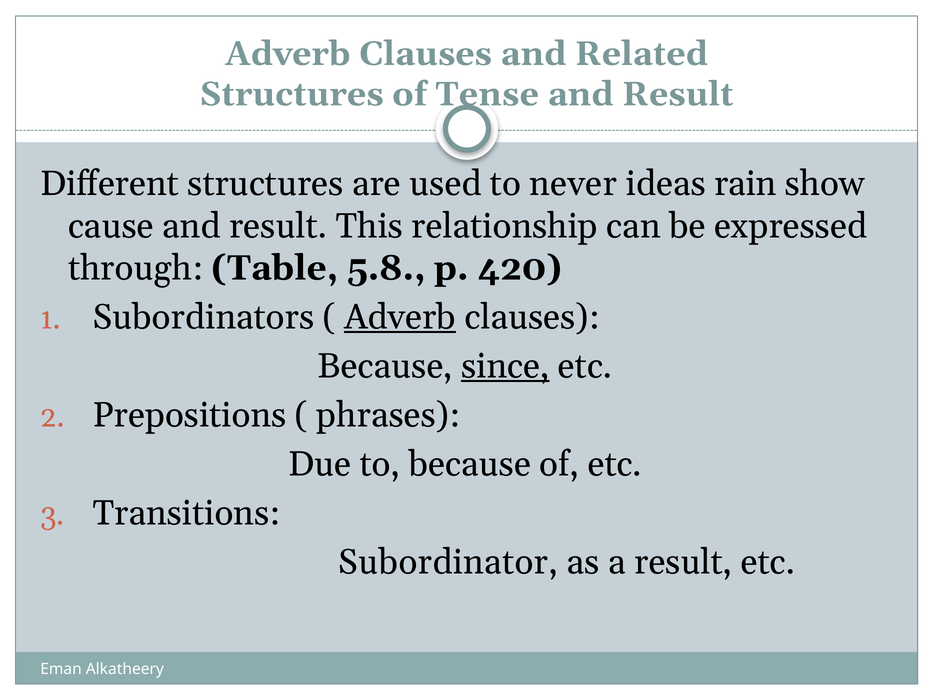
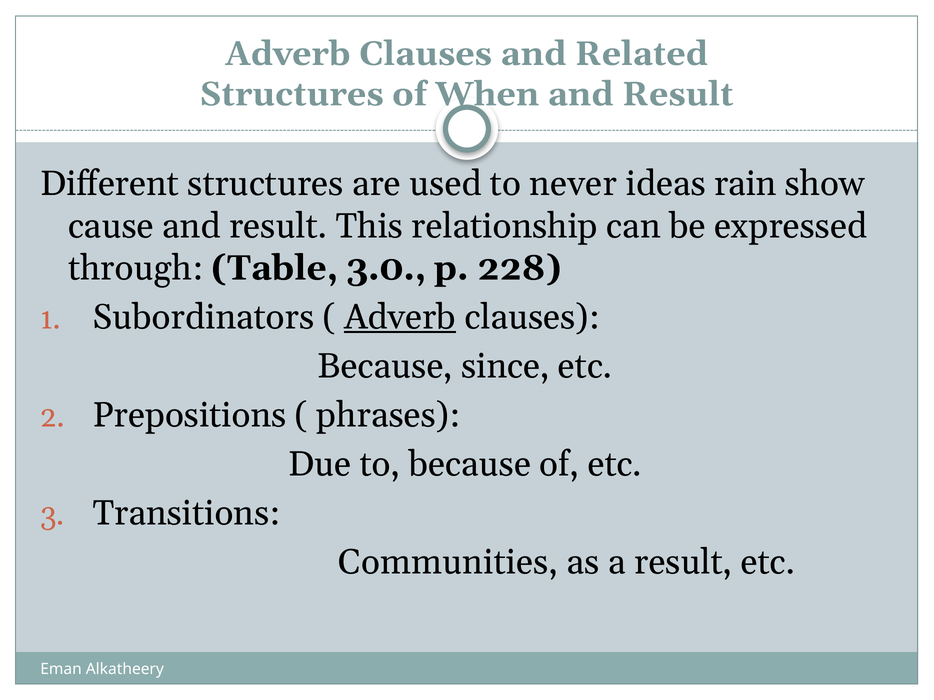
Tense: Tense -> When (487, 94)
5.8: 5.8 -> 3.0 (386, 268)
420: 420 -> 228 (519, 268)
since underline: present -> none (505, 366)
Subordinator: Subordinator -> Communities (448, 563)
